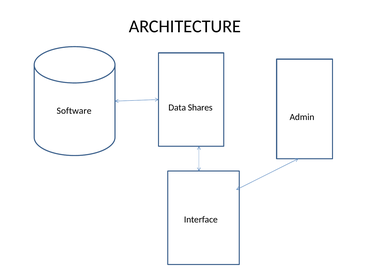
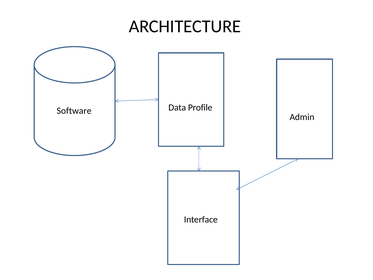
Shares: Shares -> Profile (200, 108)
